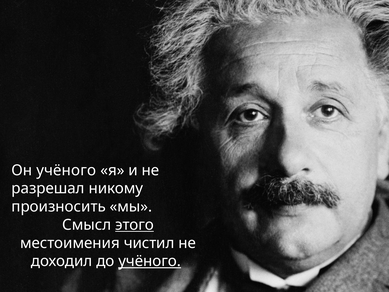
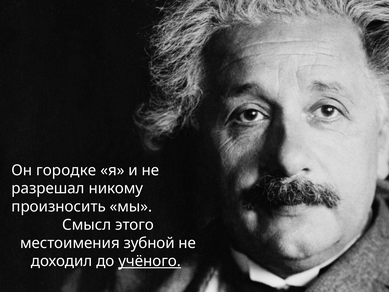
Он учёного: учёного -> городке (66, 170)
этого underline: present -> none (134, 225)
чистил: чистил -> зубной (149, 243)
